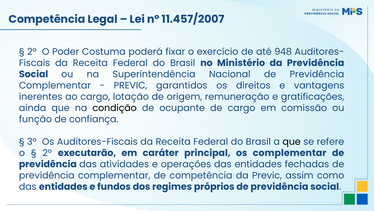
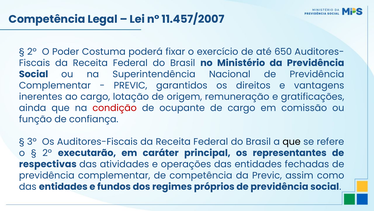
948: 948 -> 650 (283, 52)
condição colour: black -> red (115, 108)
os complementar: complementar -> representantes (290, 153)
previdência: previdência -> respectivas (48, 164)
